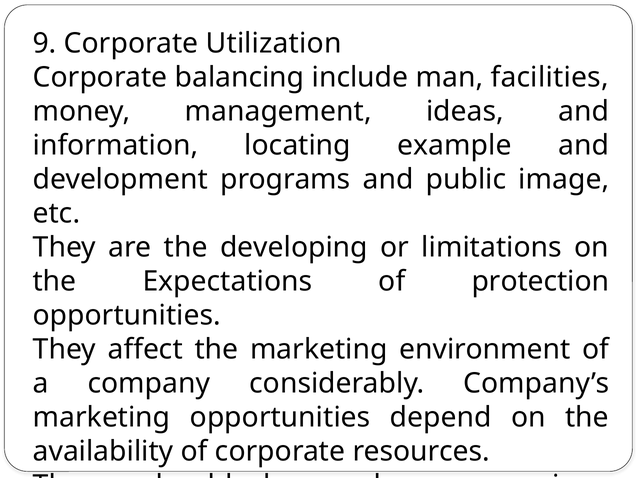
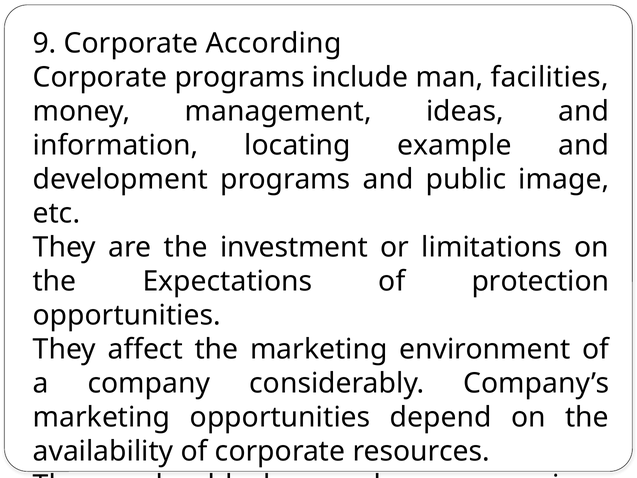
Utilization: Utilization -> According (274, 43)
Corporate balancing: balancing -> programs (240, 77)
developing: developing -> investment (294, 247)
